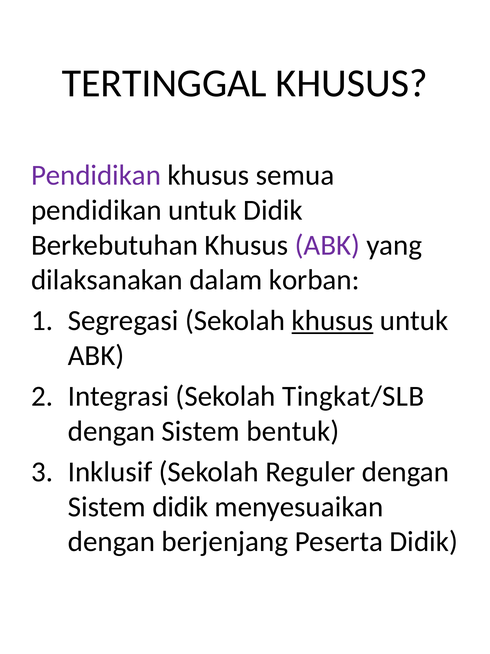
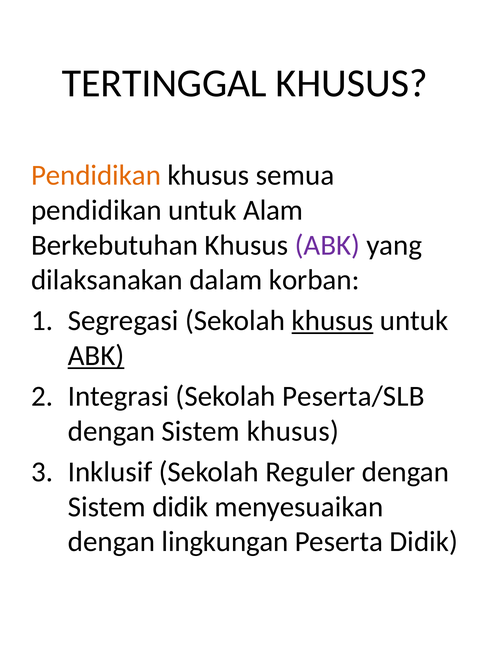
Pendidikan colour: purple -> orange (96, 175)
untuk Didik: Didik -> Alam (273, 210)
ABK underline: none -> present (96, 355)
Tingkat/SLB: Tingkat/SLB -> Peserta/SLB (353, 396)
Sistem bentuk: bentuk -> khusus (293, 431)
berjenjang: berjenjang -> lingkungan (225, 541)
